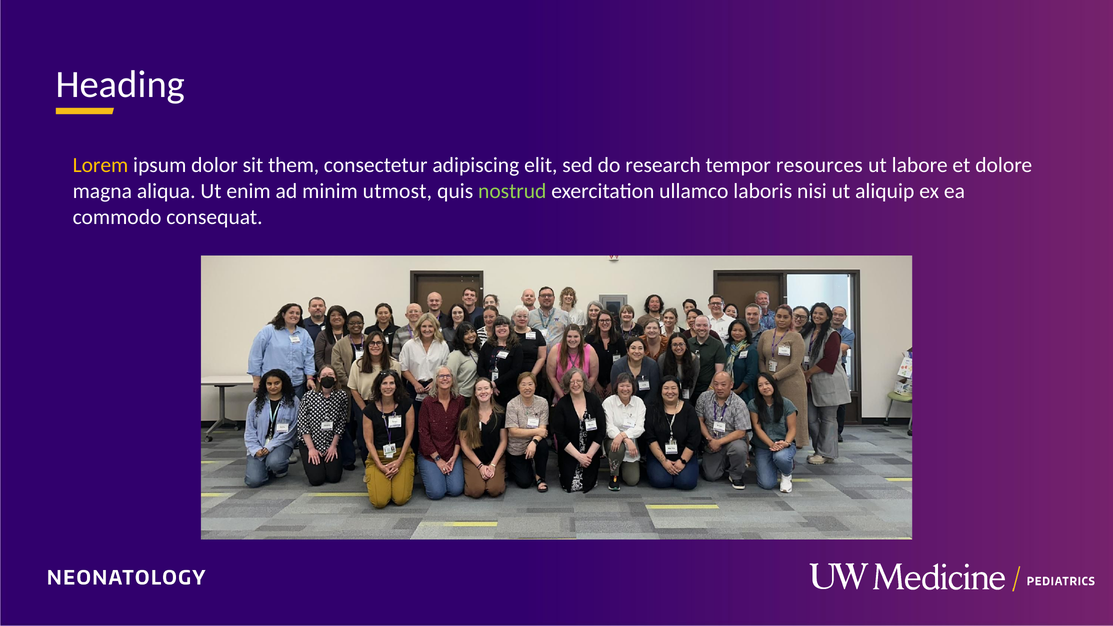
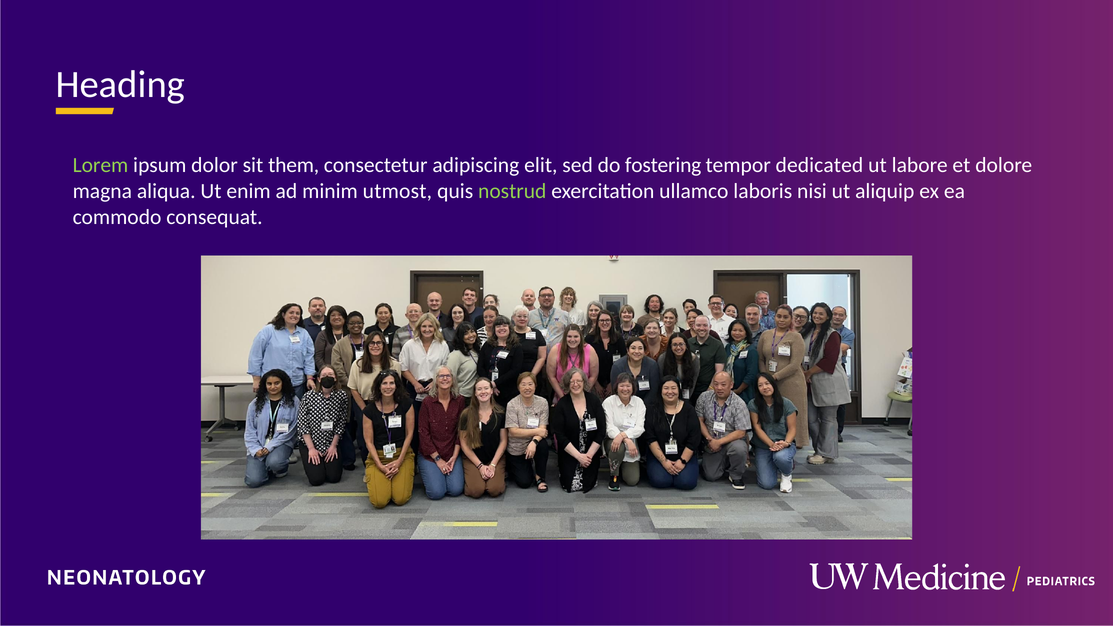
Lorem colour: yellow -> light green (100, 165)
research: research -> fostering (663, 165)
resources: resources -> dedicated (819, 165)
